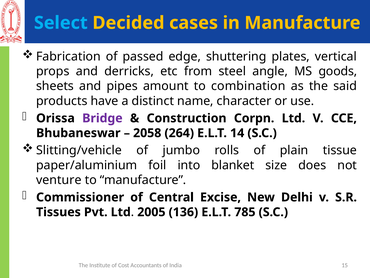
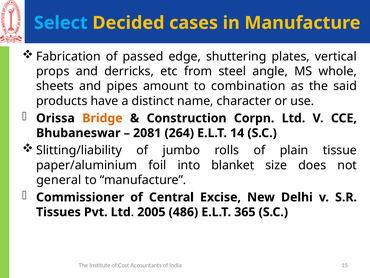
goods: goods -> whole (338, 71)
Bridge colour: purple -> orange (102, 118)
2058: 2058 -> 2081 (147, 133)
Slitting/vehicle: Slitting/vehicle -> Slitting/liability (79, 150)
venture: venture -> general (59, 180)
136: 136 -> 486 (183, 212)
785: 785 -> 365 (245, 212)
